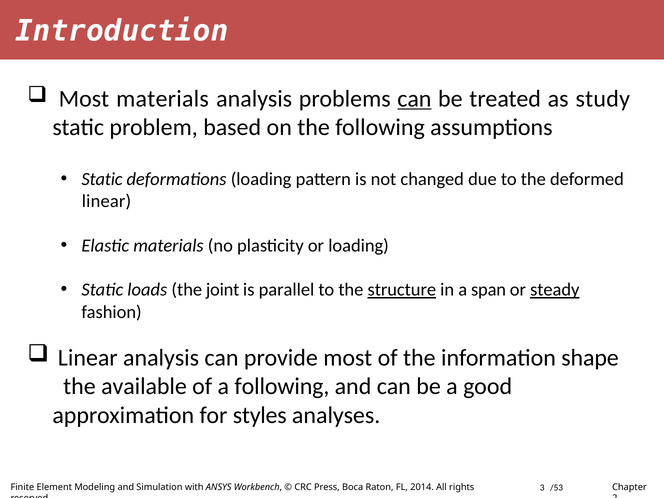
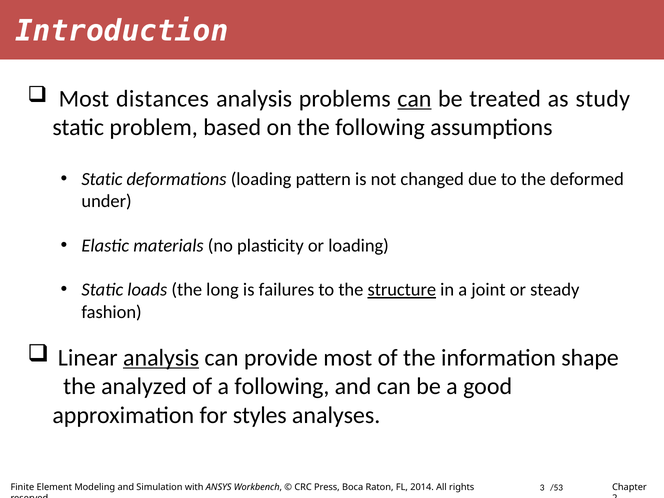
Most materials: materials -> distances (163, 99)
linear: linear -> under (107, 201)
joint: joint -> long (222, 290)
parallel: parallel -> failures (286, 290)
span: span -> joint (488, 290)
steady underline: present -> none (555, 290)
analysis underline: none -> present (161, 358)
available: available -> analyzed (144, 386)
